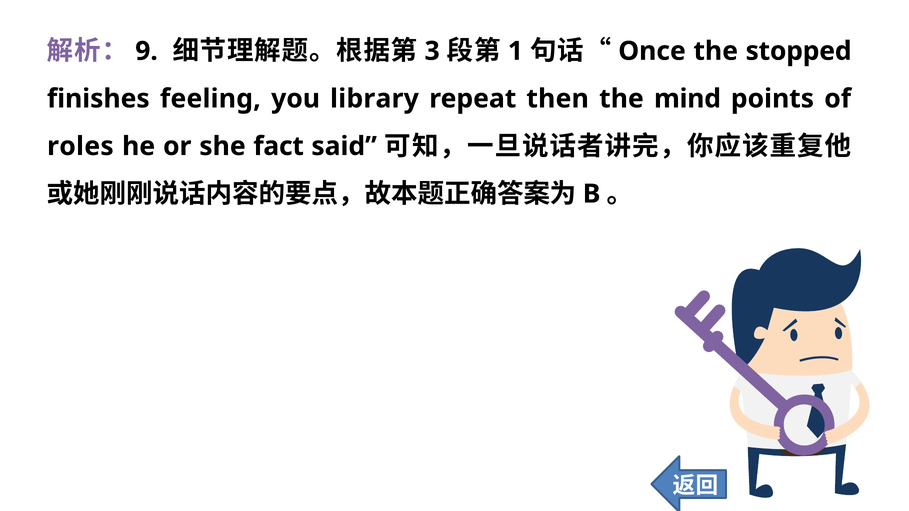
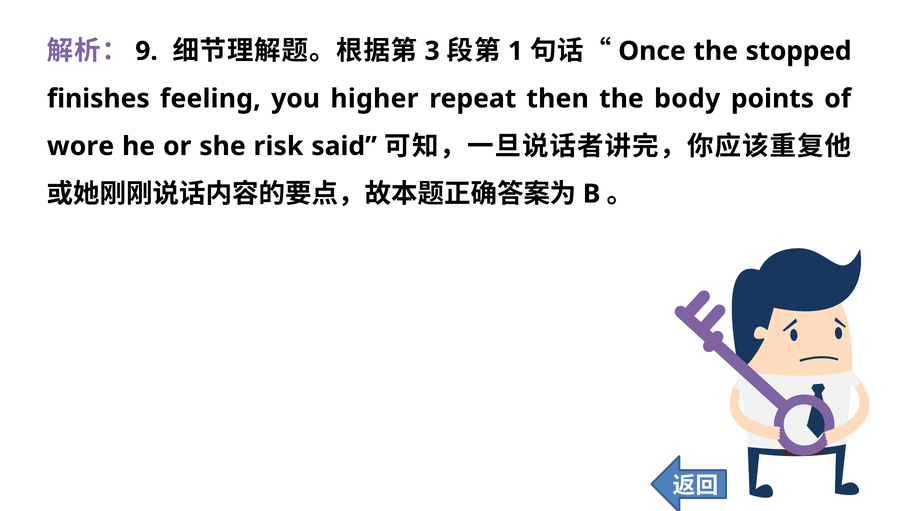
library: library -> higher (374, 99)
mind: mind -> body (687, 99)
roles: roles -> wore (81, 146)
fact: fact -> risk (278, 146)
